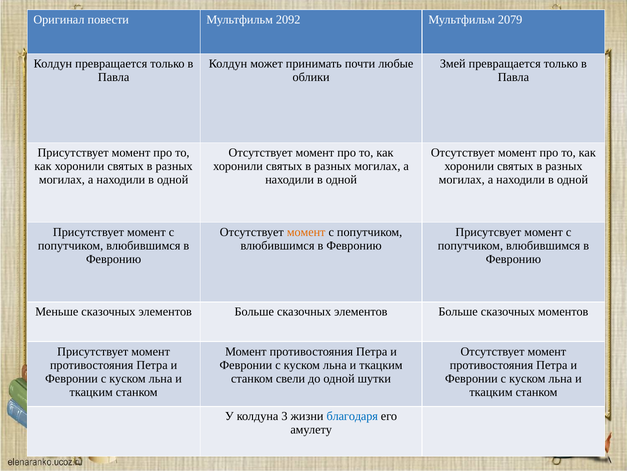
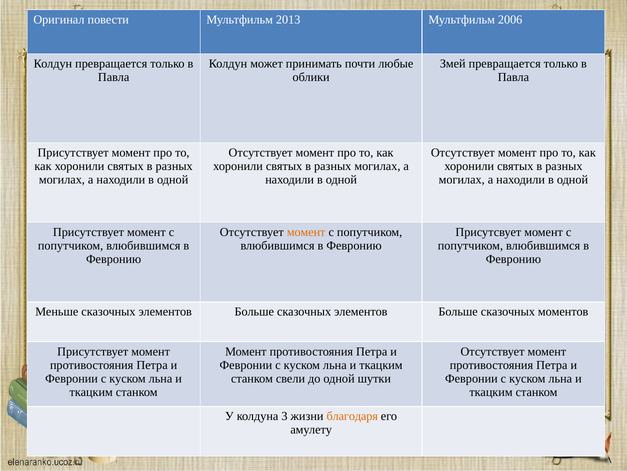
2092: 2092 -> 2013 (288, 20)
2079: 2079 -> 2006 (510, 20)
благодаря colour: blue -> orange (352, 416)
